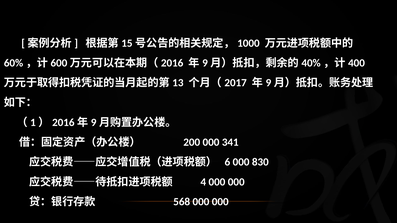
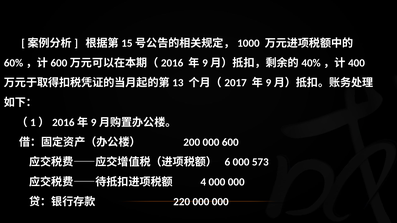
341: 341 -> 600 (230, 142)
830: 830 -> 573 (260, 162)
568: 568 -> 220 (182, 202)
